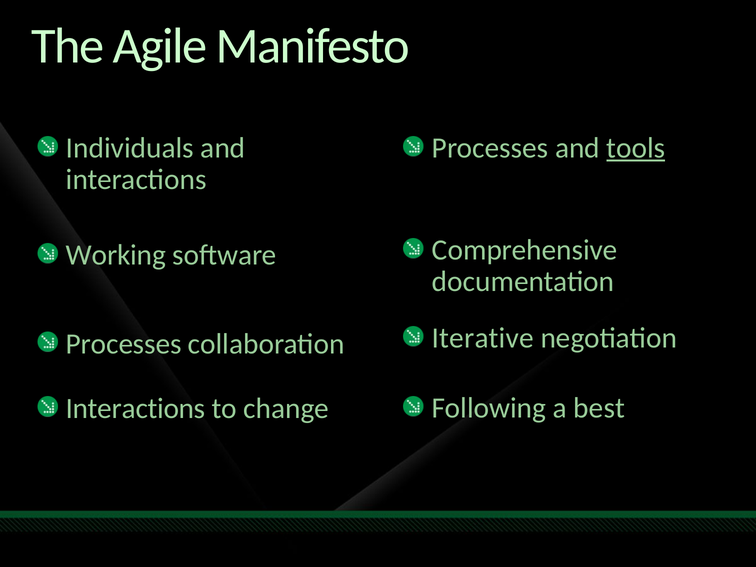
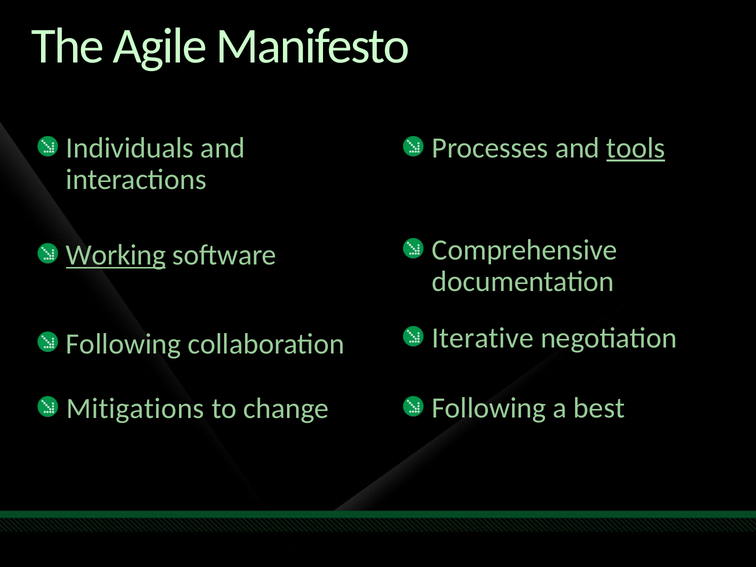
Working underline: none -> present (116, 255)
Processes: Processes -> Following (124, 344)
Interactions: Interactions -> Mitigations (135, 408)
